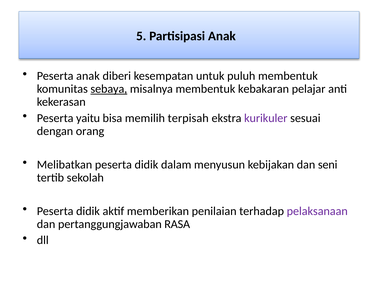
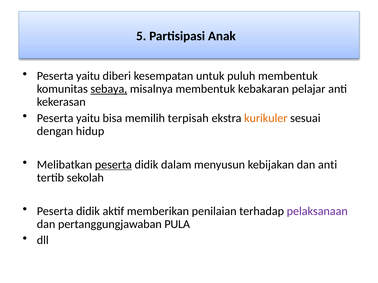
anak: anak -> yaitu (88, 76)
kurikuler colour: purple -> orange (266, 118)
orang: orang -> hidup (90, 131)
peserta underline: none -> present (113, 165)
dan seni: seni -> anti (328, 165)
RASA: RASA -> PULA (177, 224)
